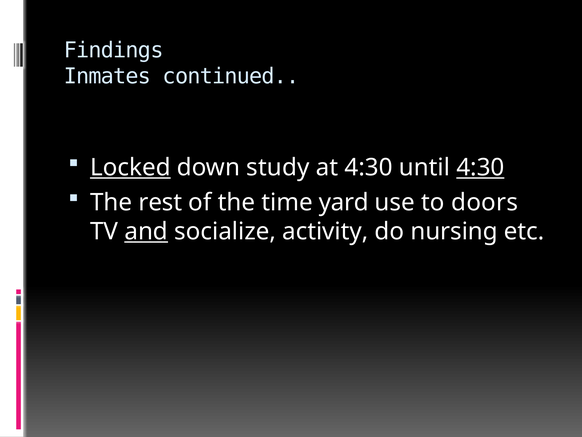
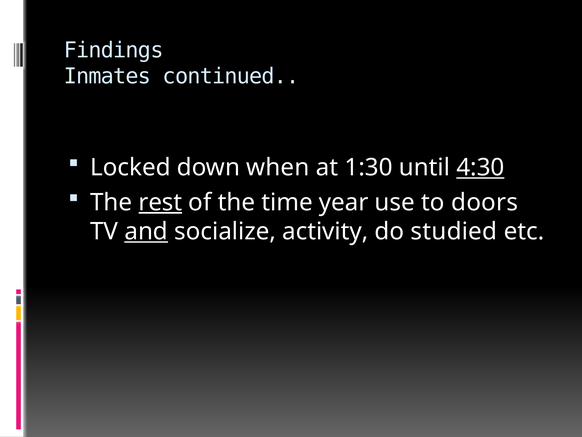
Locked underline: present -> none (130, 167)
study: study -> when (278, 167)
at 4:30: 4:30 -> 1:30 (369, 167)
rest underline: none -> present (160, 202)
yard: yard -> year (344, 202)
nursing: nursing -> studied (454, 231)
